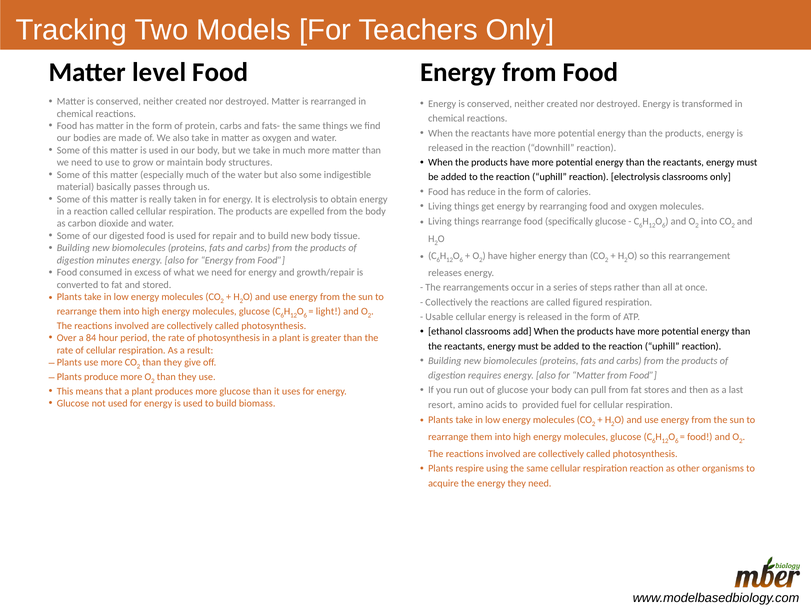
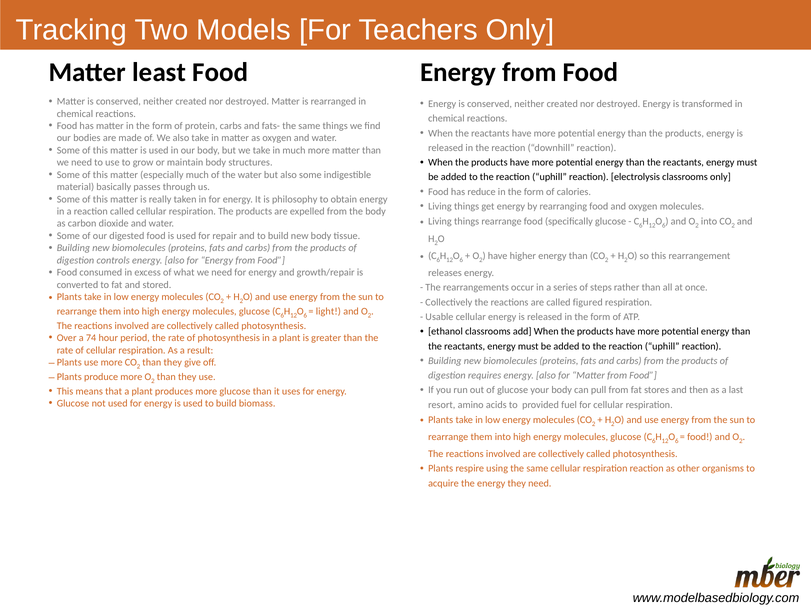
level: level -> least (159, 72)
is electrolysis: electrolysis -> philosophy (295, 199)
minutes: minutes -> controls (113, 260)
84: 84 -> 74 (91, 338)
